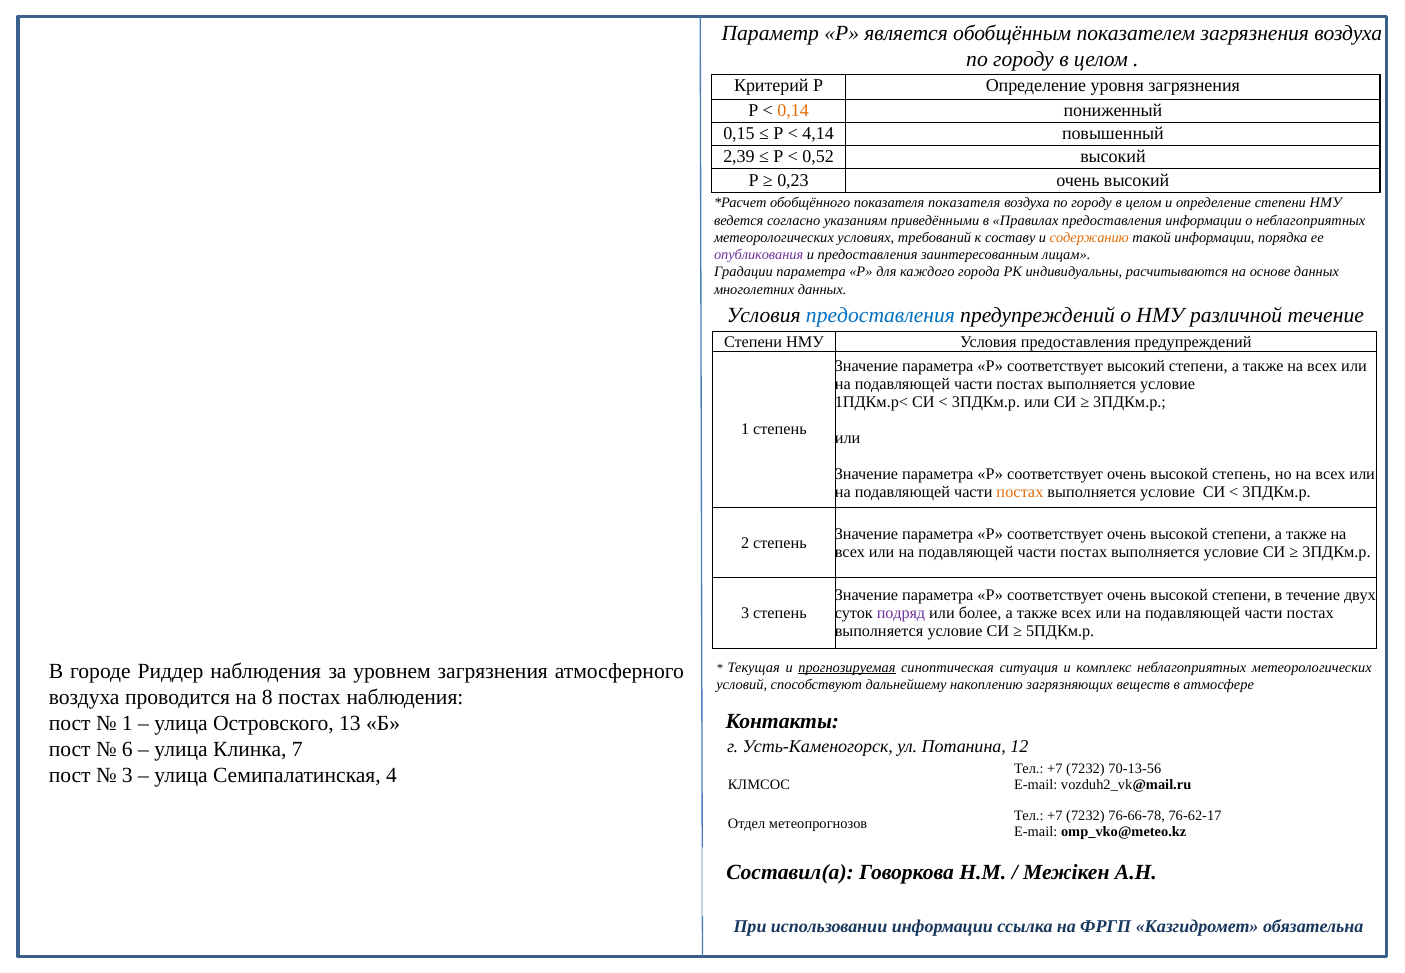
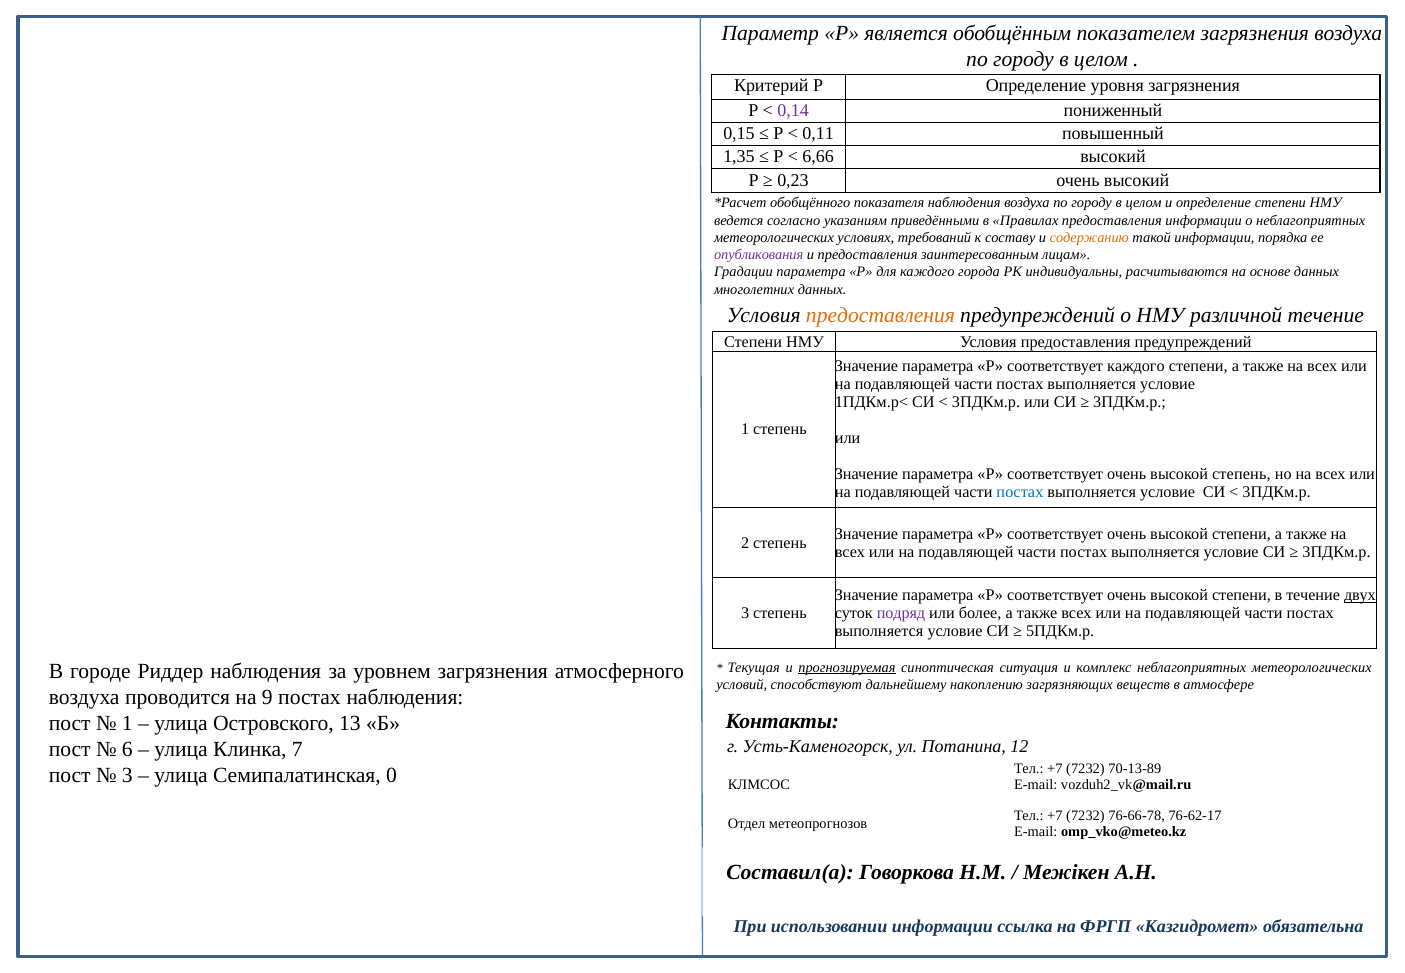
0,14 colour: orange -> purple (793, 111)
4,14: 4,14 -> 0,11 (818, 134)
2,39: 2,39 -> 1,35 (739, 157)
0,52: 0,52 -> 6,66 (818, 157)
показателя показателя: показателя -> наблюдения (964, 203)
предоставления colour: blue -> orange (880, 315)
соответствует высокий: высокий -> каждого (1136, 366)
постах colour: orange -> blue (1020, 492)
двух underline: none -> present (1360, 595)
8: 8 -> 9 (267, 697)
70-13-56: 70-13-56 -> 70-13-89 (1135, 768)
4: 4 -> 0 (392, 775)
